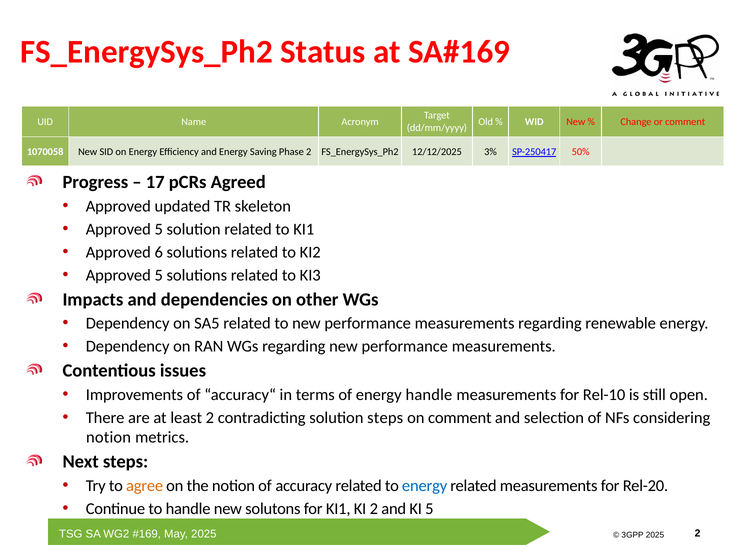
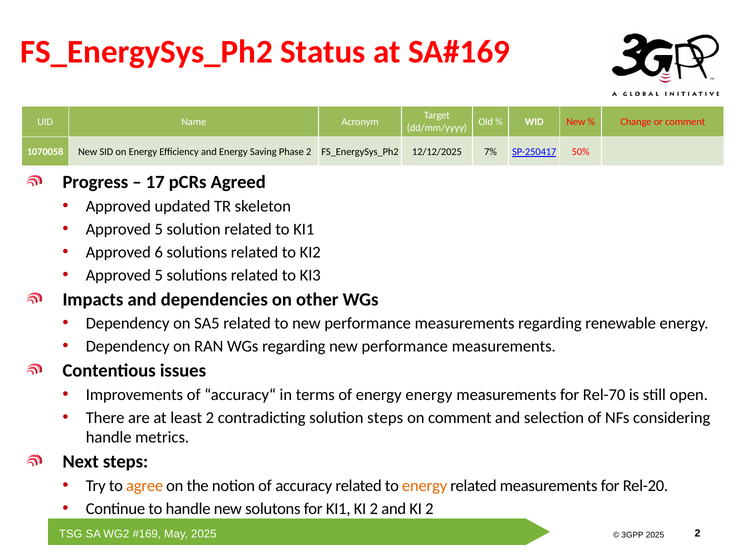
3%: 3% -> 7% (491, 152)
energy handle: handle -> energy (429, 395)
Rel-10: Rel-10 -> Rel-70 (604, 395)
notion: notion -> handle (109, 437)
energy colour: blue -> orange (425, 486)
and KI 5: 5 -> 2 (429, 509)
